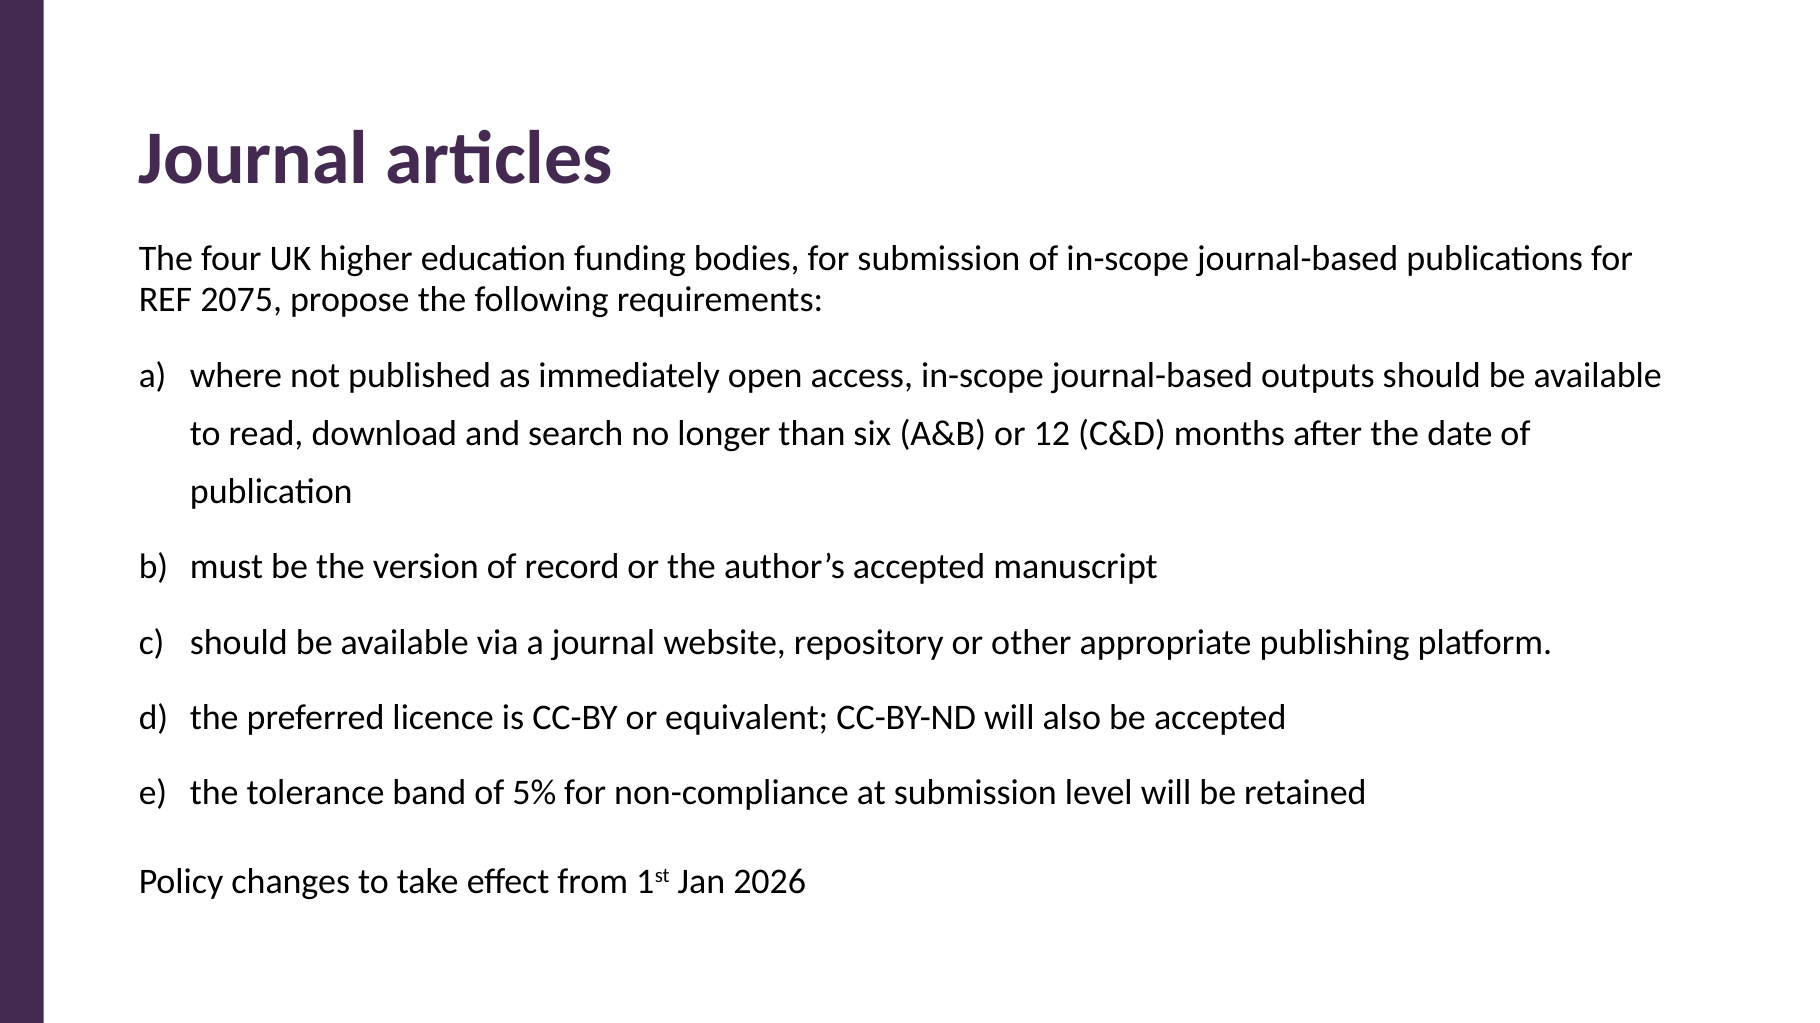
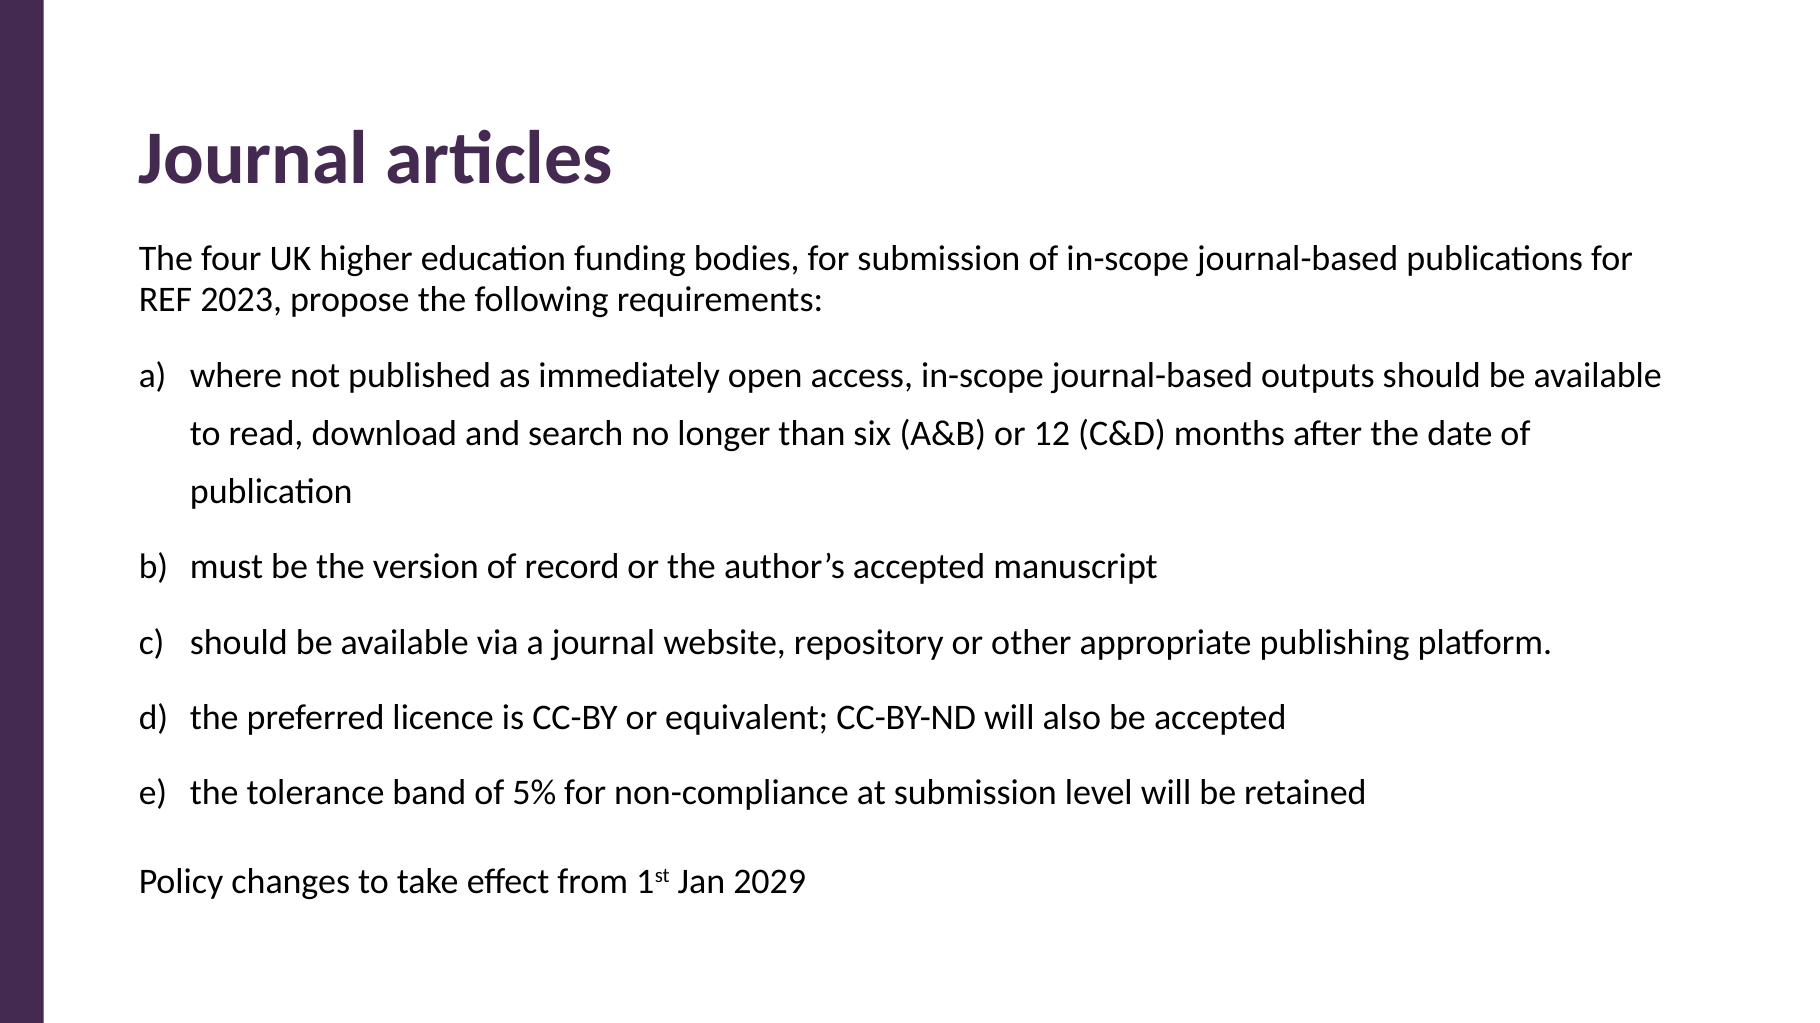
2075: 2075 -> 2023 (241, 300)
2026: 2026 -> 2029 (770, 882)
